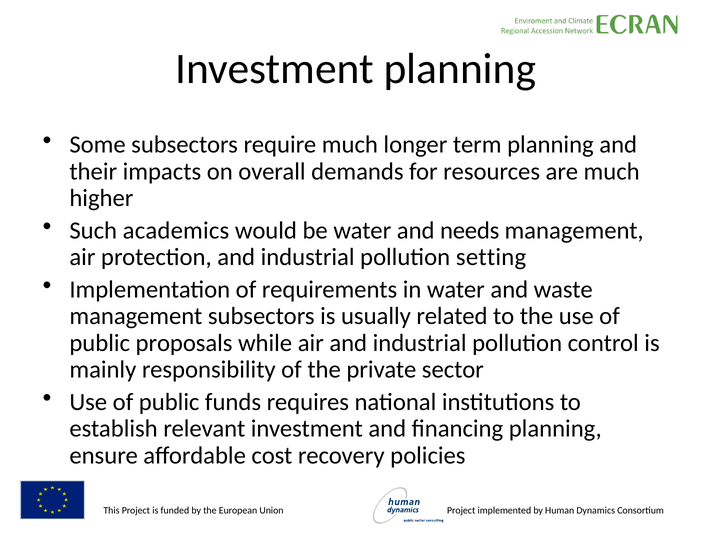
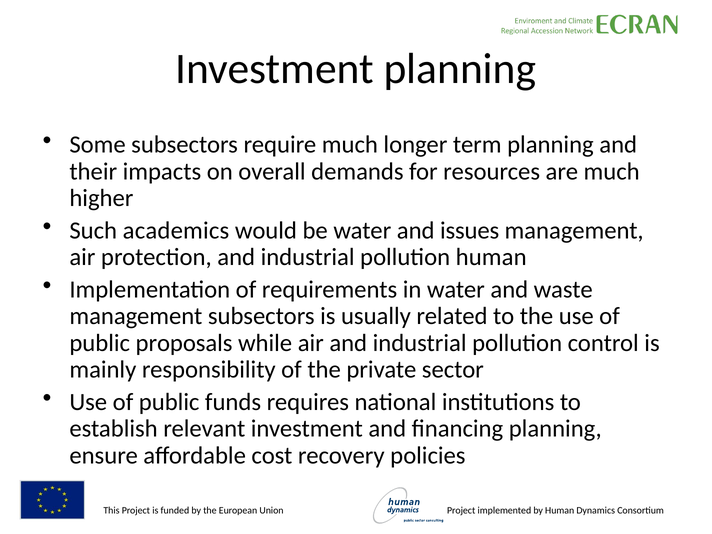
needs: needs -> issues (470, 230)
pollution setting: setting -> human (491, 257)
